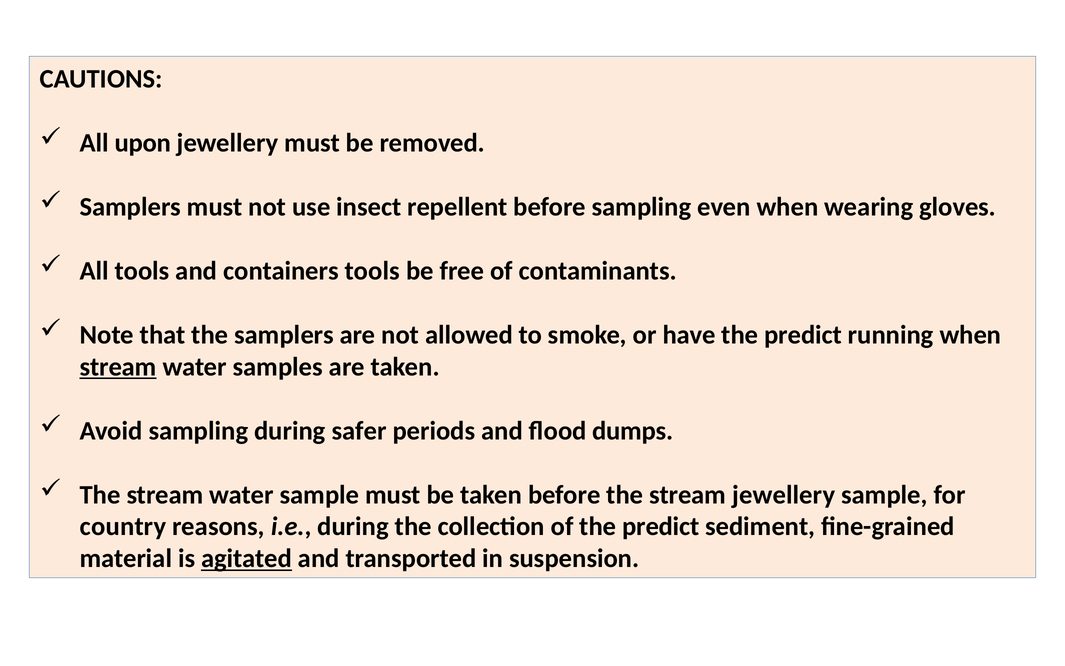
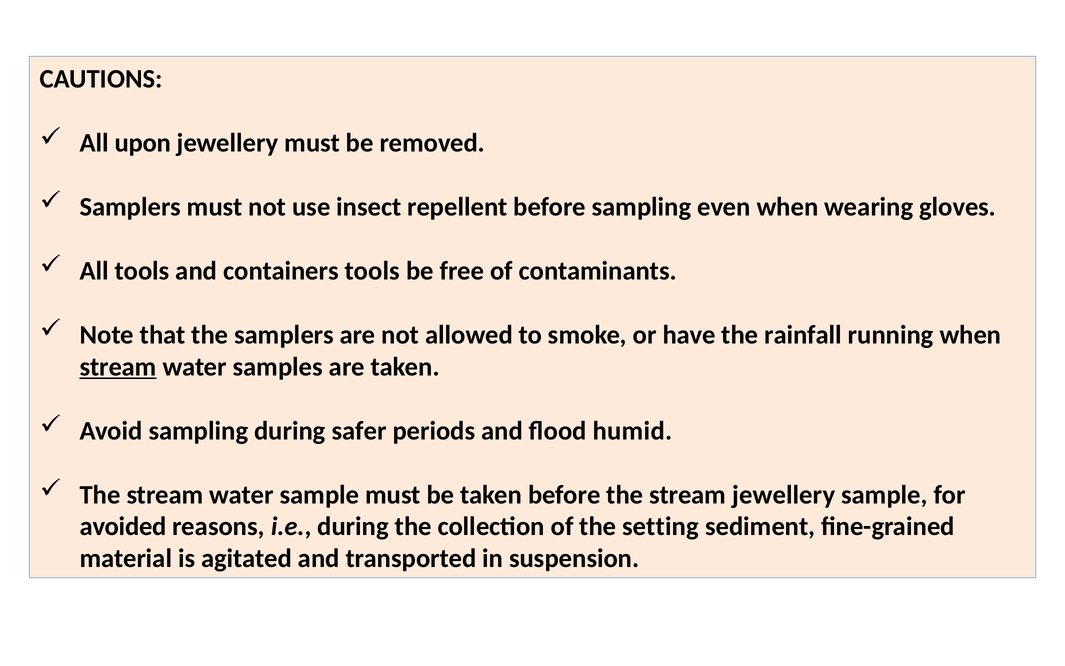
have the predict: predict -> rainfall (803, 335)
dumps: dumps -> humid (633, 431)
country: country -> avoided (123, 526)
of the predict: predict -> setting (661, 526)
agitated underline: present -> none (247, 558)
